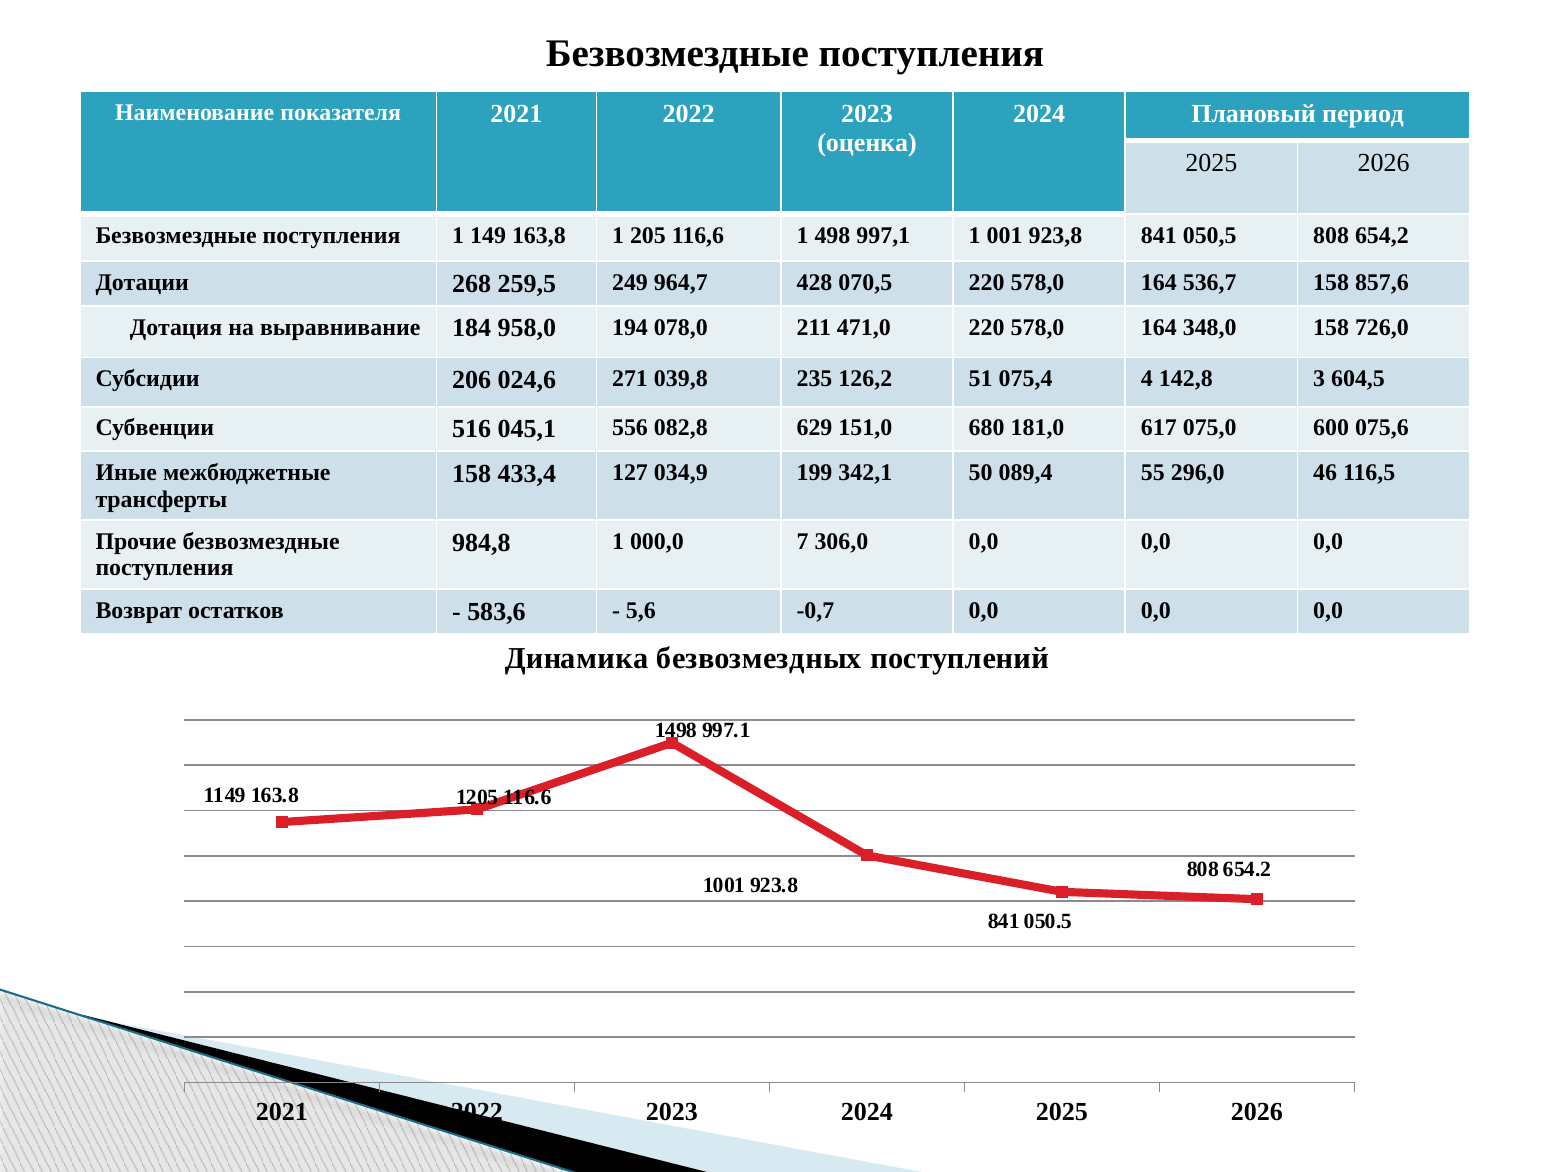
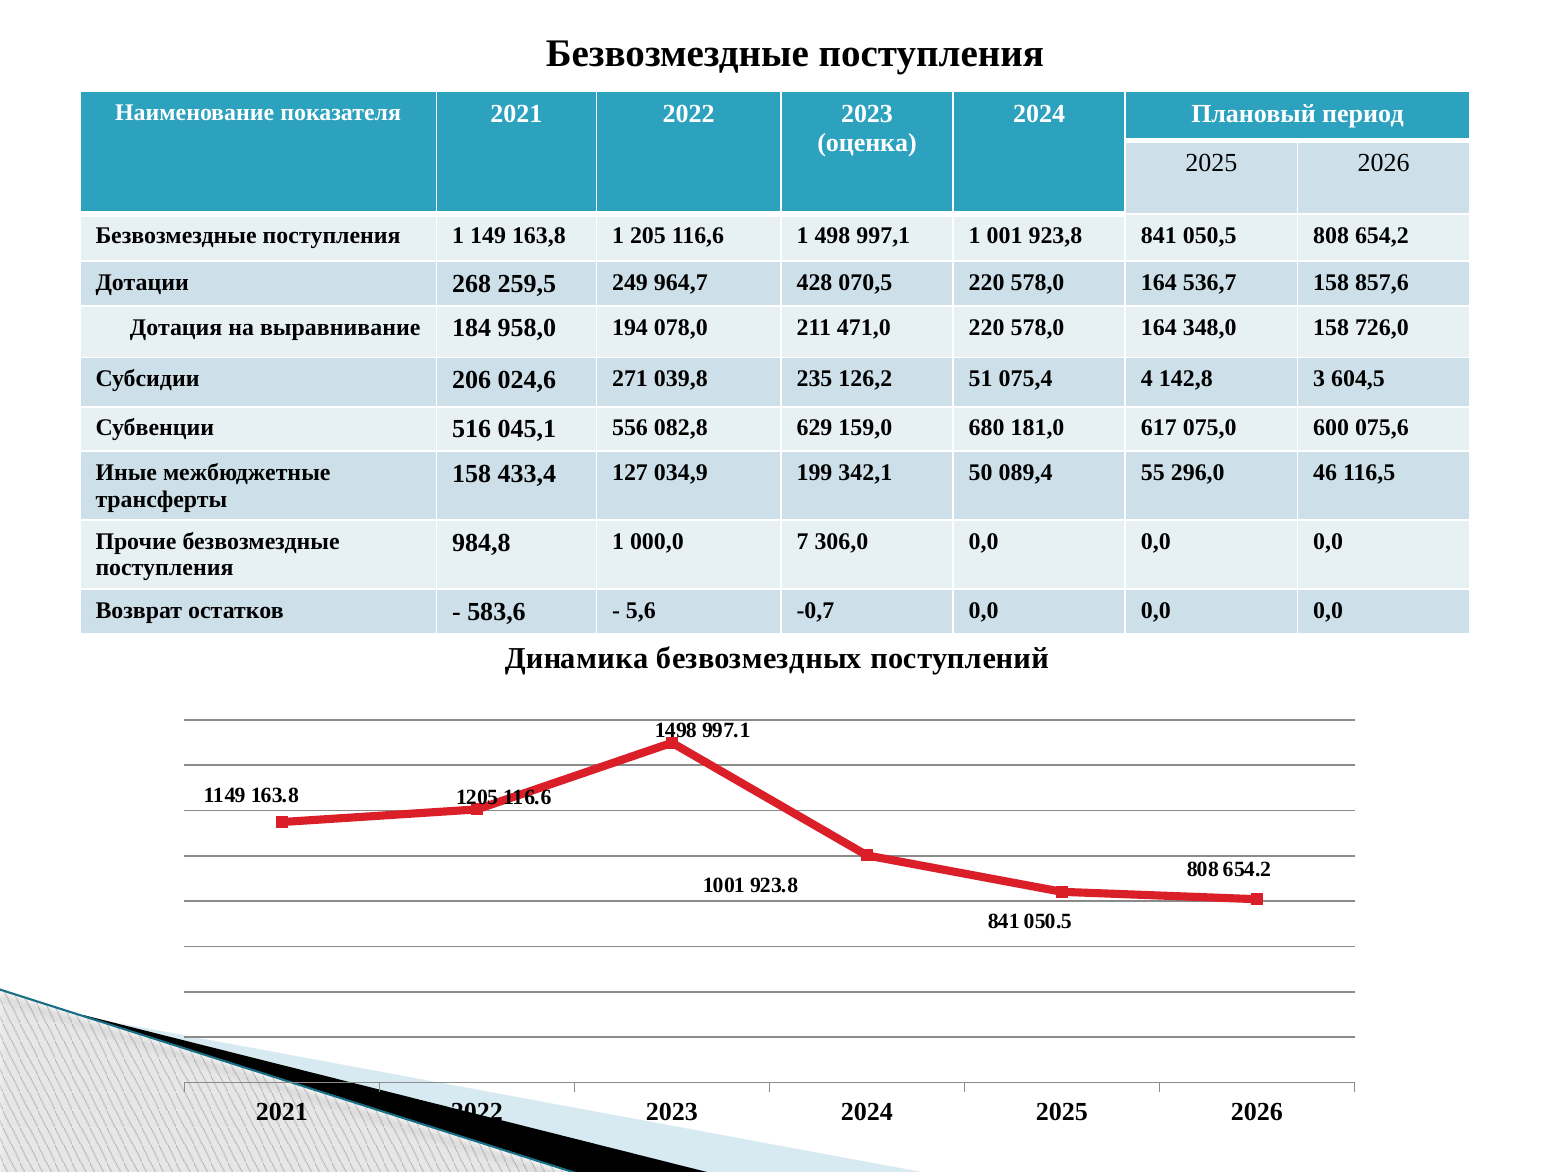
151,0: 151,0 -> 159,0 (865, 428)
